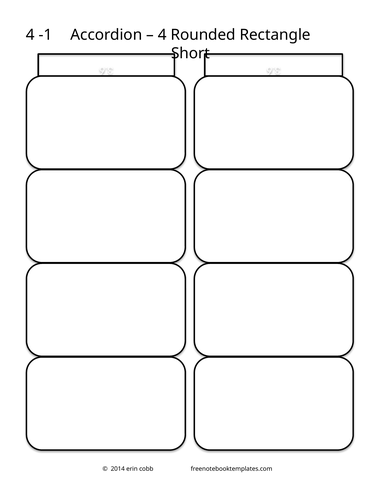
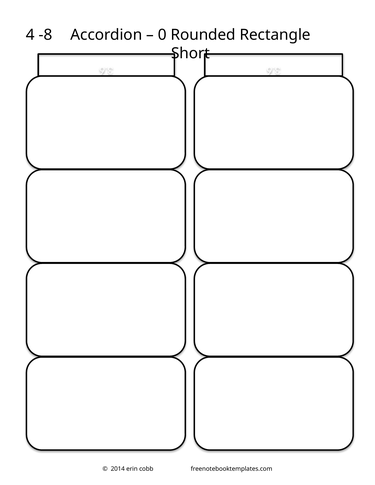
-1: -1 -> -8 (46, 35)
4: 4 -> 0 (162, 35)
